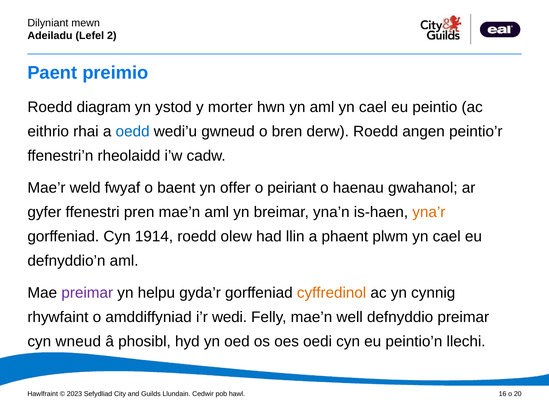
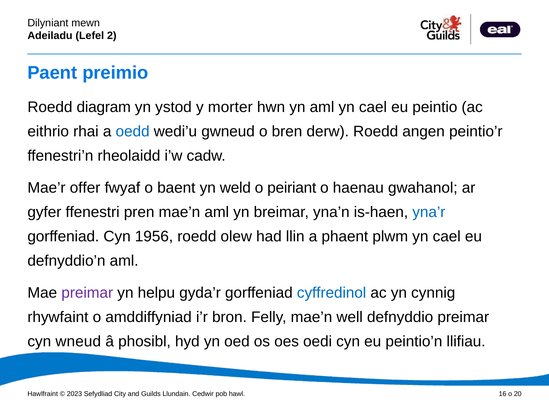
weld: weld -> offer (85, 188)
offer: offer -> weld (235, 188)
yna’r colour: orange -> blue (429, 212)
1914: 1914 -> 1956 (154, 236)
cyffredinol colour: orange -> blue (332, 293)
wedi: wedi -> bron (229, 317)
llechi: llechi -> llifiau (466, 341)
